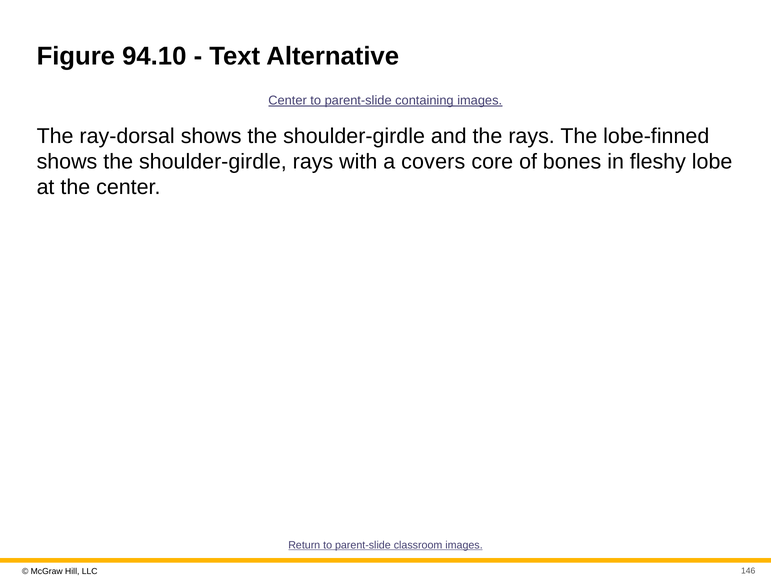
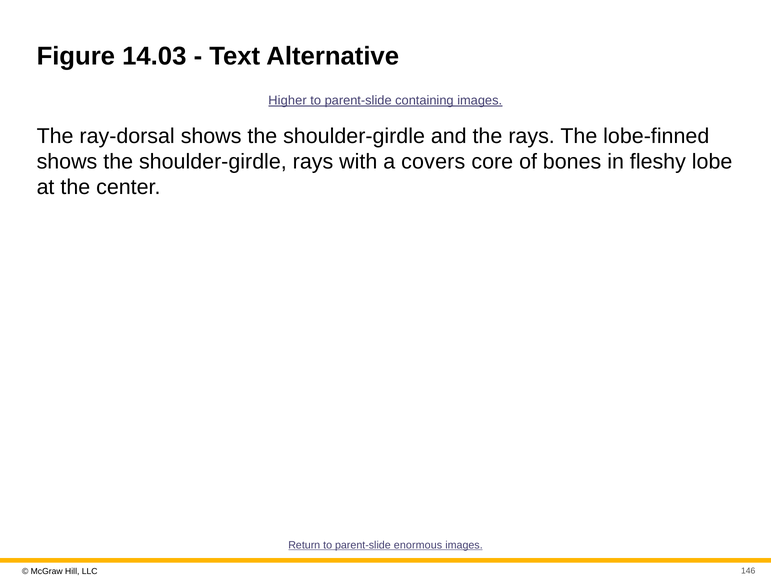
94.10: 94.10 -> 14.03 (154, 56)
Center: Center -> Higher (288, 100)
classroom: classroom -> enormous (418, 545)
